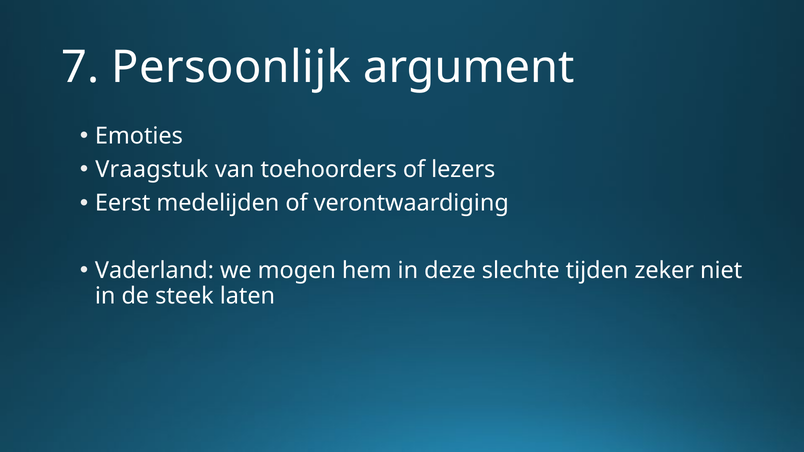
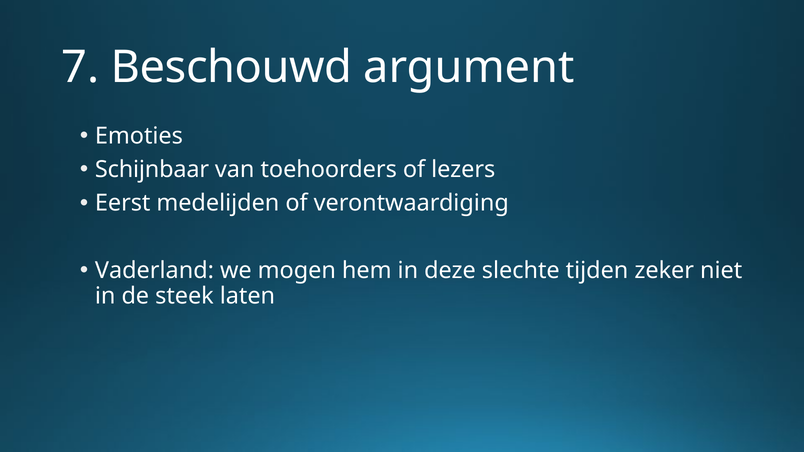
Persoonlijk: Persoonlijk -> Beschouwd (232, 68)
Vraagstuk: Vraagstuk -> Schijnbaar (152, 170)
